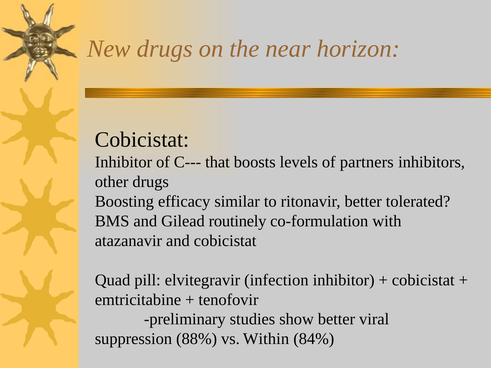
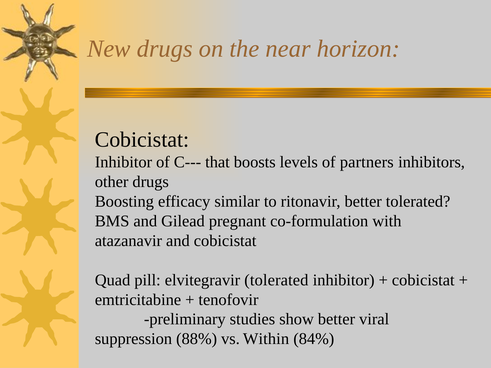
routinely: routinely -> pregnant (237, 221)
elvitegravir infection: infection -> tolerated (276, 280)
